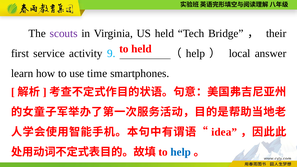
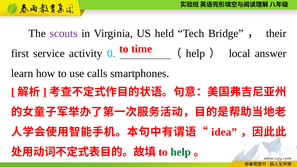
to held: held -> time (142, 49)
9: 9 -> 0 (111, 53)
time: time -> calls (97, 74)
help colour: blue -> green (181, 152)
